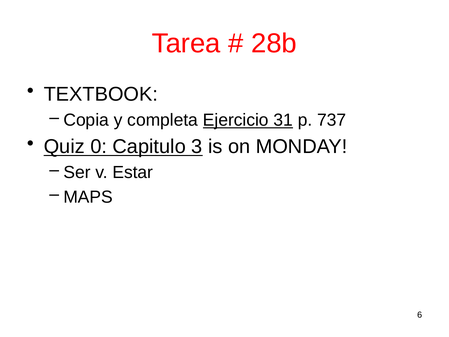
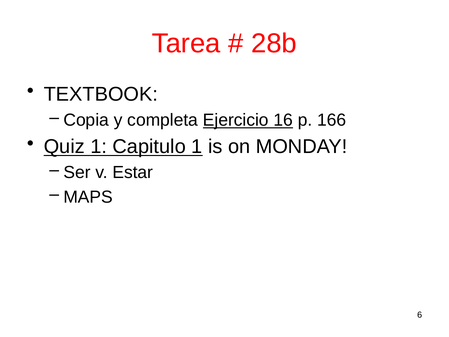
31: 31 -> 16 (283, 120)
737: 737 -> 166 (332, 120)
Quiz 0: 0 -> 1 (99, 147)
Capitulo 3: 3 -> 1 (197, 147)
